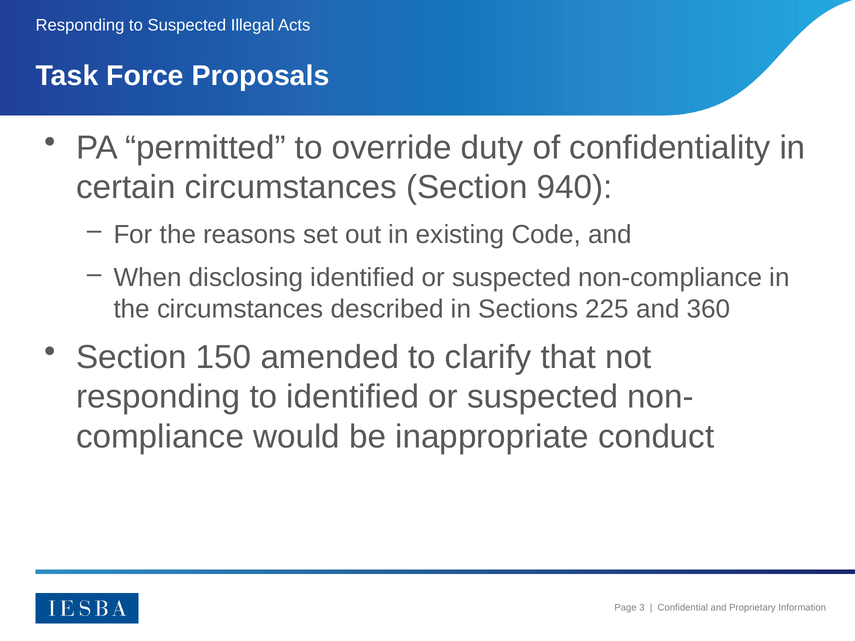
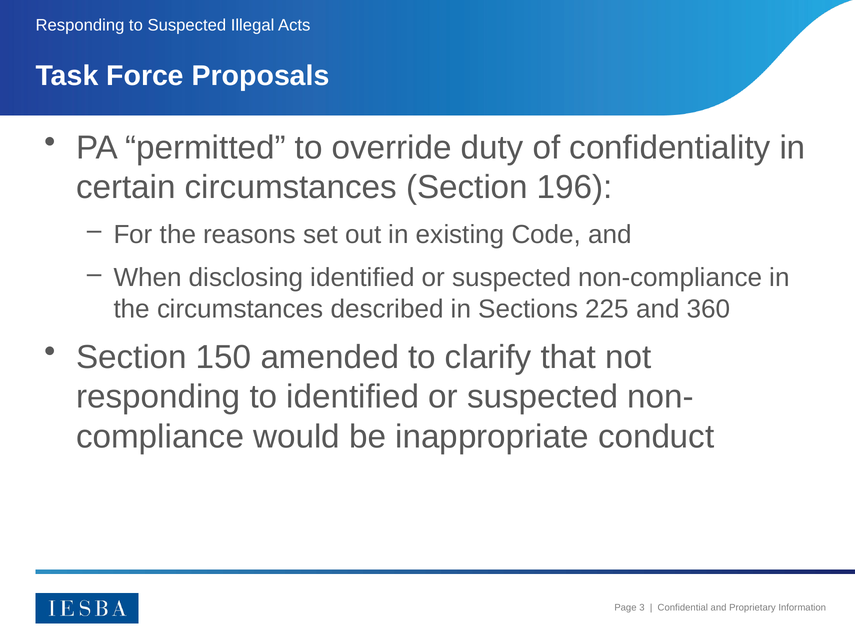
940: 940 -> 196 (575, 188)
